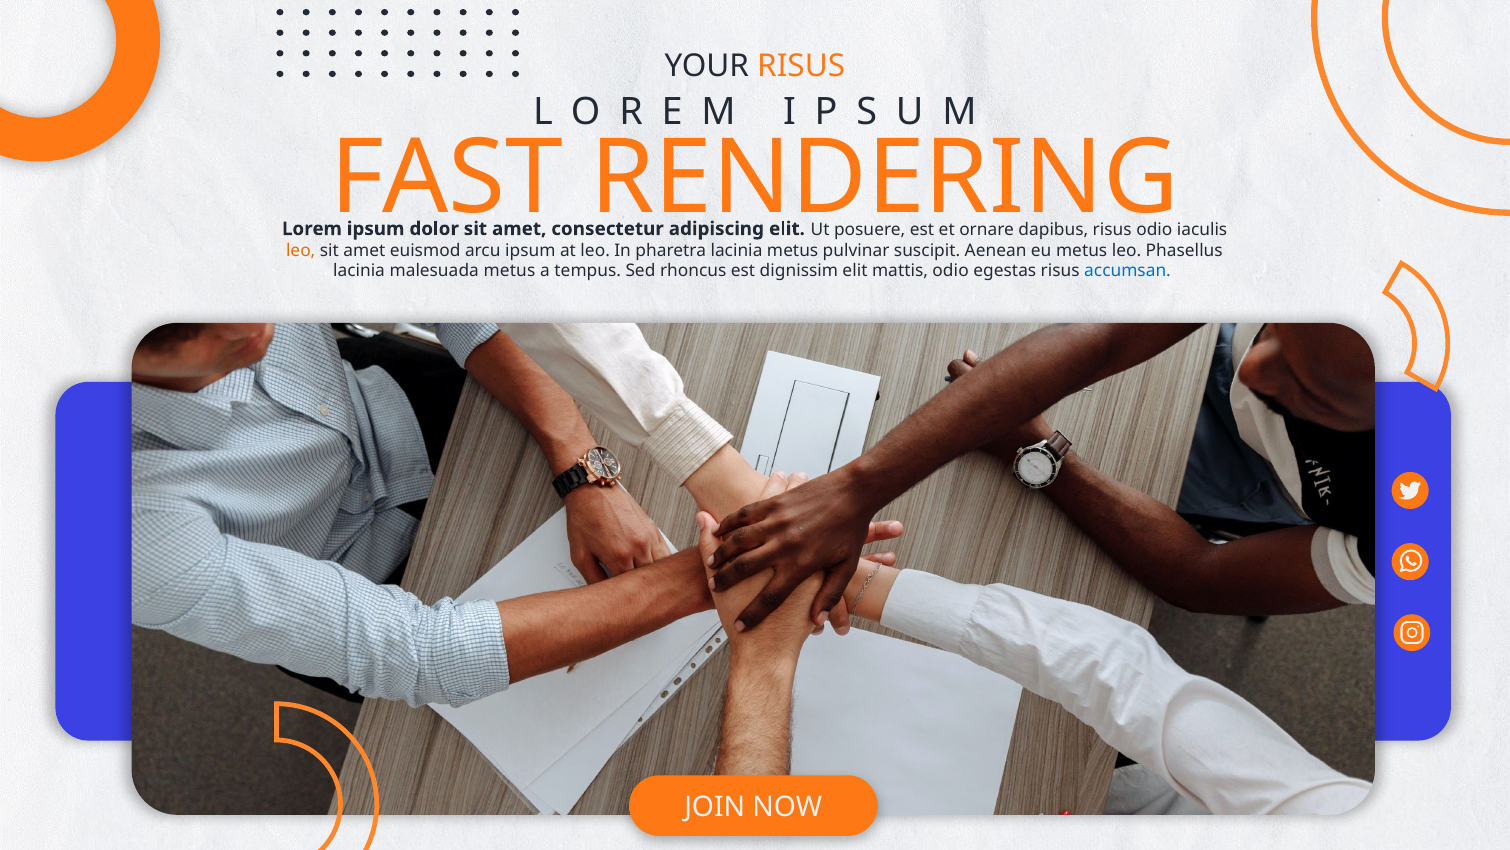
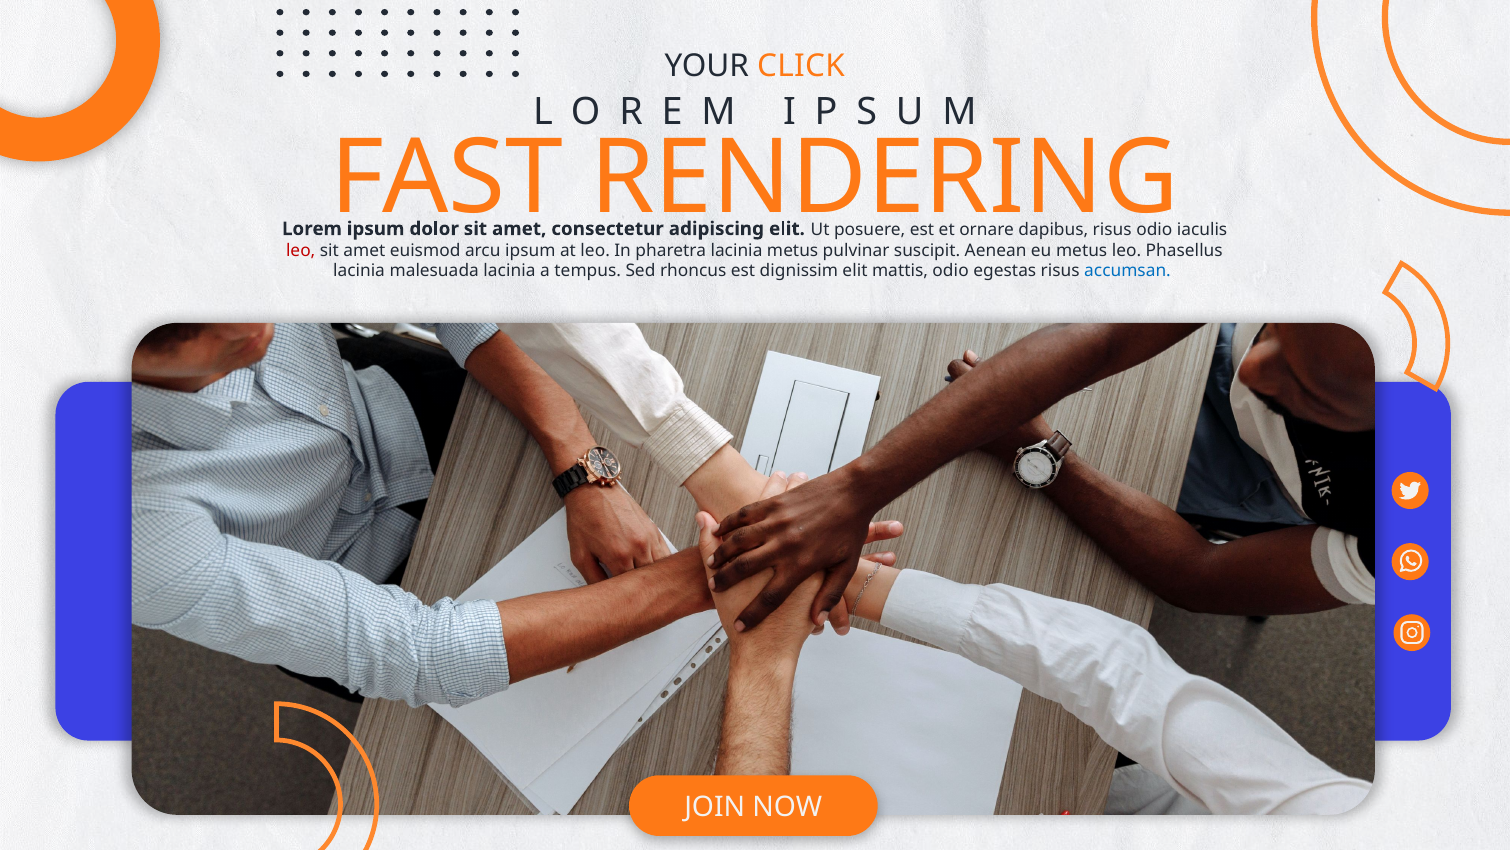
YOUR RISUS: RISUS -> CLICK (801, 66)
leo colour: orange -> red (301, 250)
malesuada metus: metus -> lacinia (510, 271)
